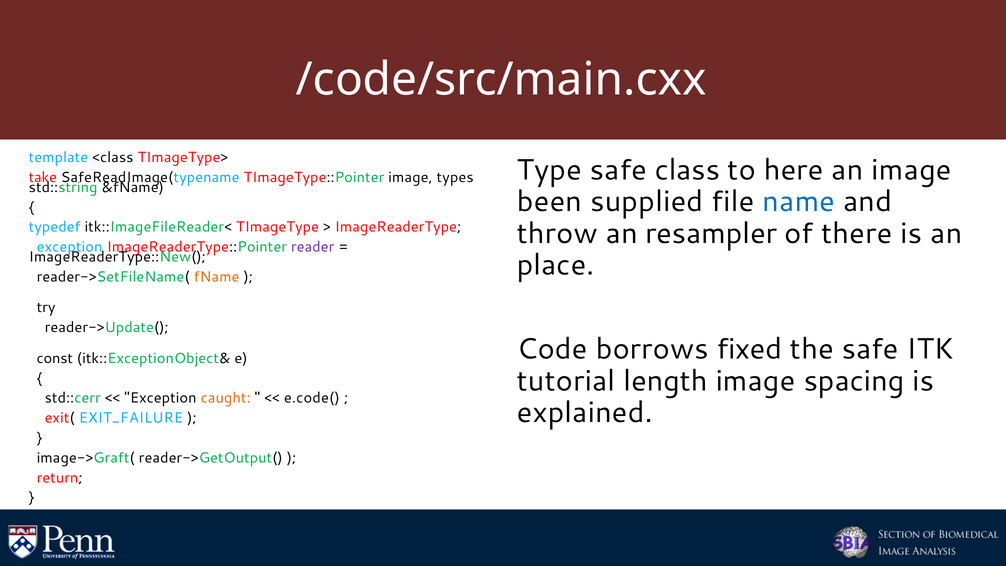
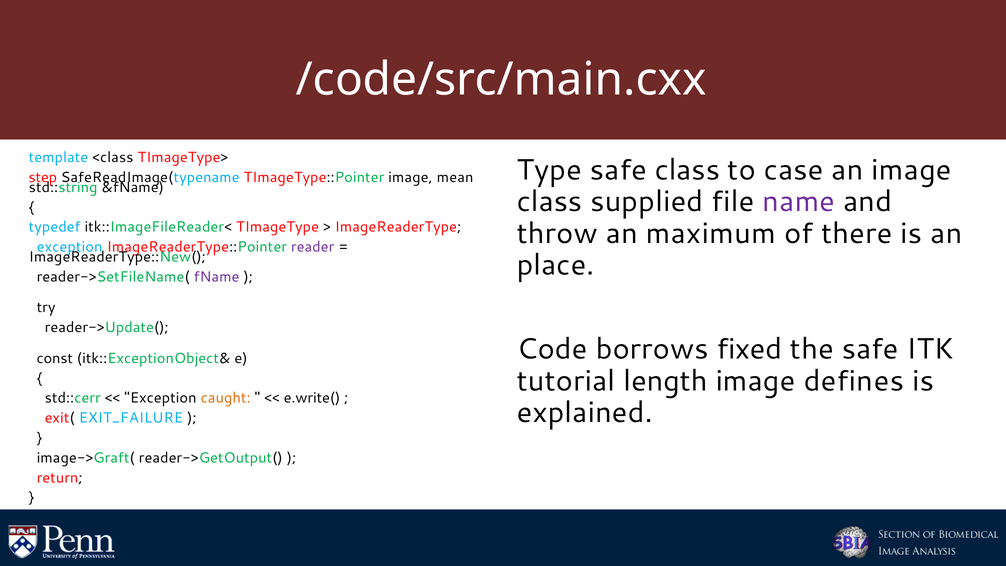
here: here -> case (794, 170)
take: take -> step (43, 177)
types: types -> mean (455, 177)
been: been -> class (550, 202)
name colour: blue -> purple (799, 202)
resampler: resampler -> maximum (711, 233)
fName colour: orange -> purple (217, 277)
spacing: spacing -> defines (854, 381)
e.code(: e.code( -> e.write( (312, 398)
